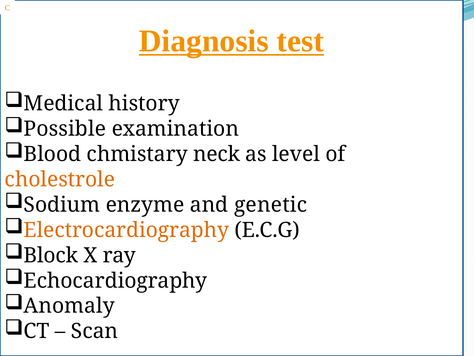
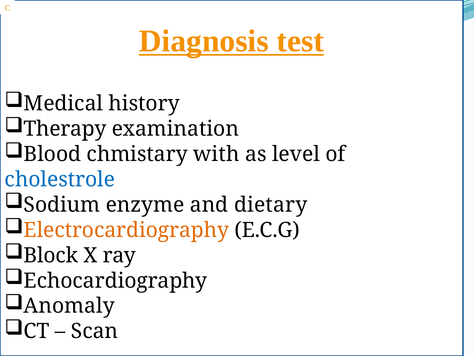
Possible: Possible -> Therapy (65, 129)
neck: neck -> with (216, 154)
cholestrole colour: orange -> blue (60, 179)
genetic: genetic -> dietary (271, 204)
